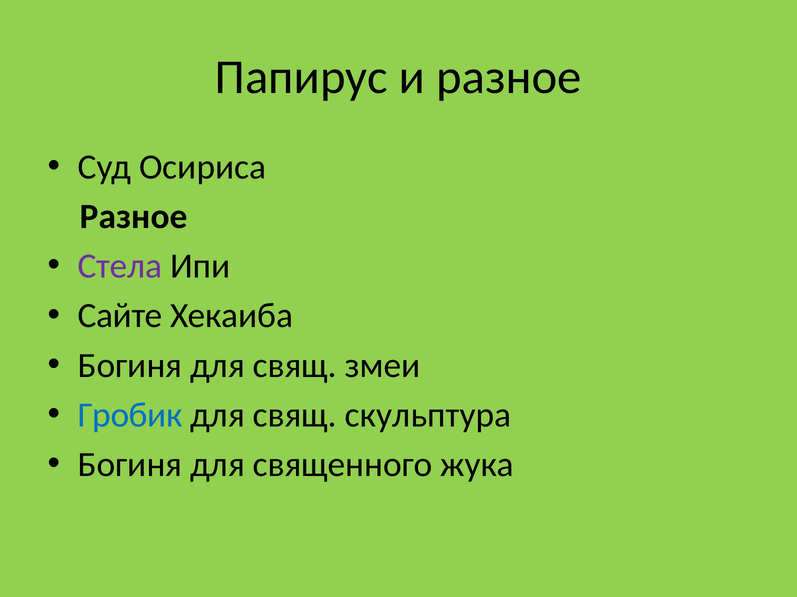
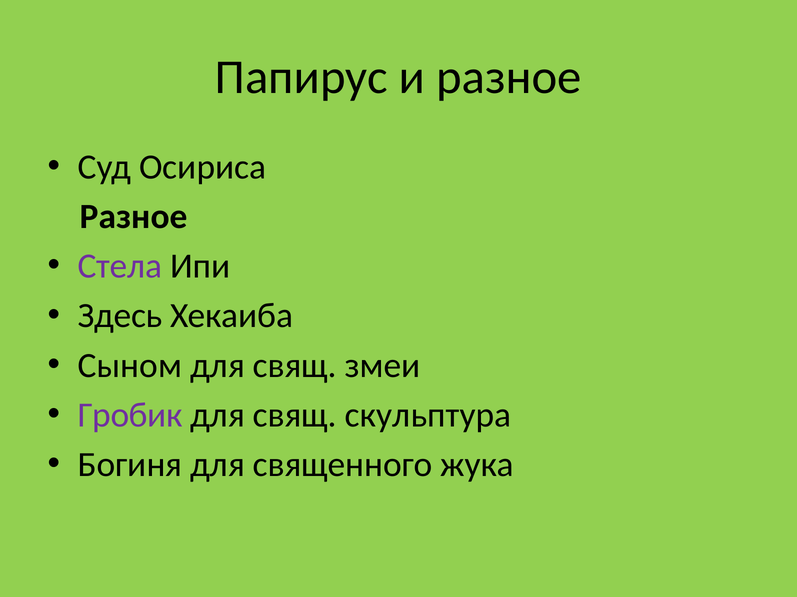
Сайте: Сайте -> Здесь (120, 316)
Богиня: Богиня -> Сыном (130, 366)
Гробик colour: blue -> purple (130, 415)
